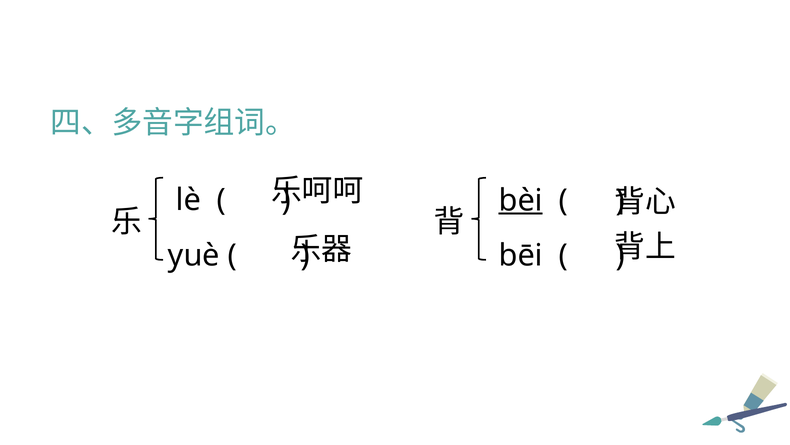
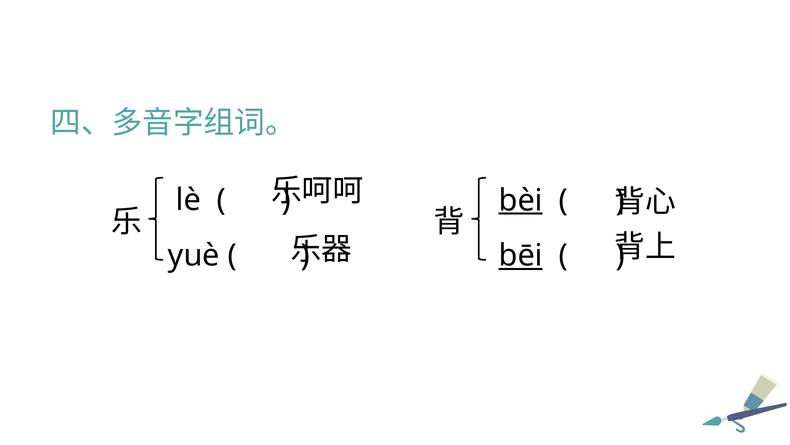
bēi underline: none -> present (521, 255)
